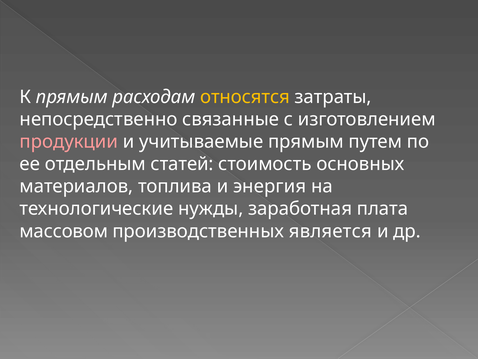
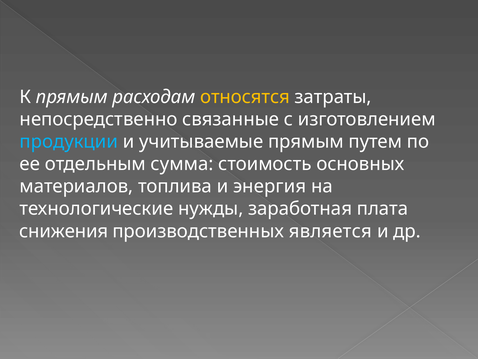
продукции colour: pink -> light blue (69, 142)
статей: статей -> сумма (182, 164)
массовом: массовом -> снижения (64, 231)
